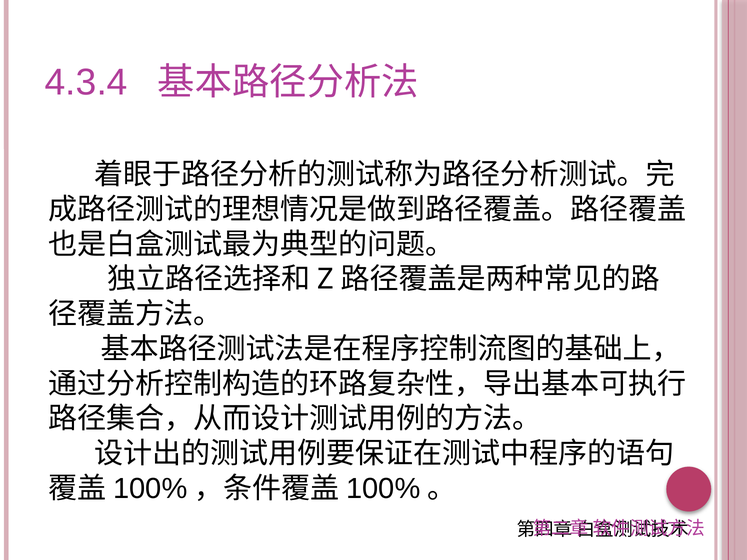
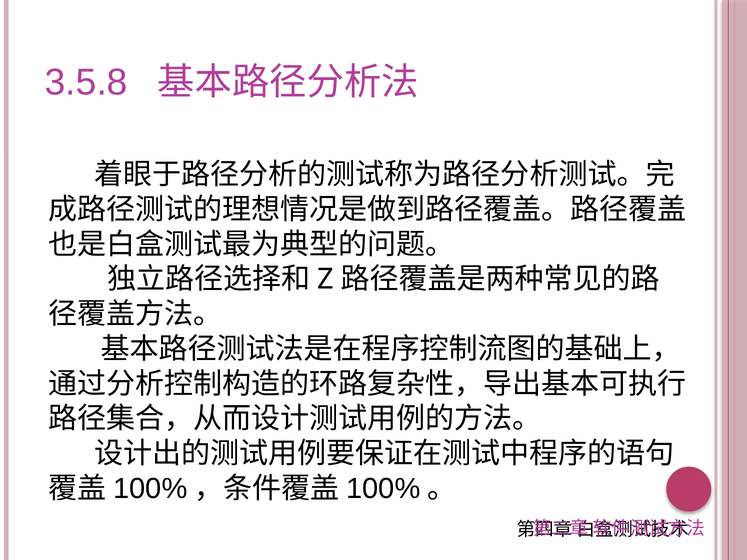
4.3.4: 4.3.4 -> 3.5.8 (86, 83)
